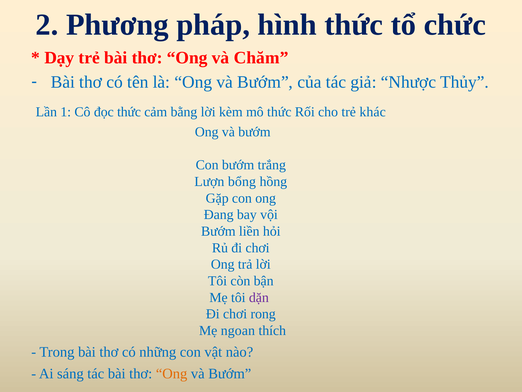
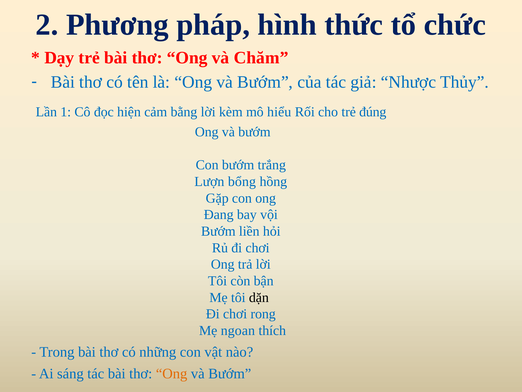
đọc thức: thức -> hiện (129, 112)
mô thức: thức -> hiểu (279, 112)
khác: khác -> đúng (373, 112)
dặn colour: purple -> black (259, 297)
